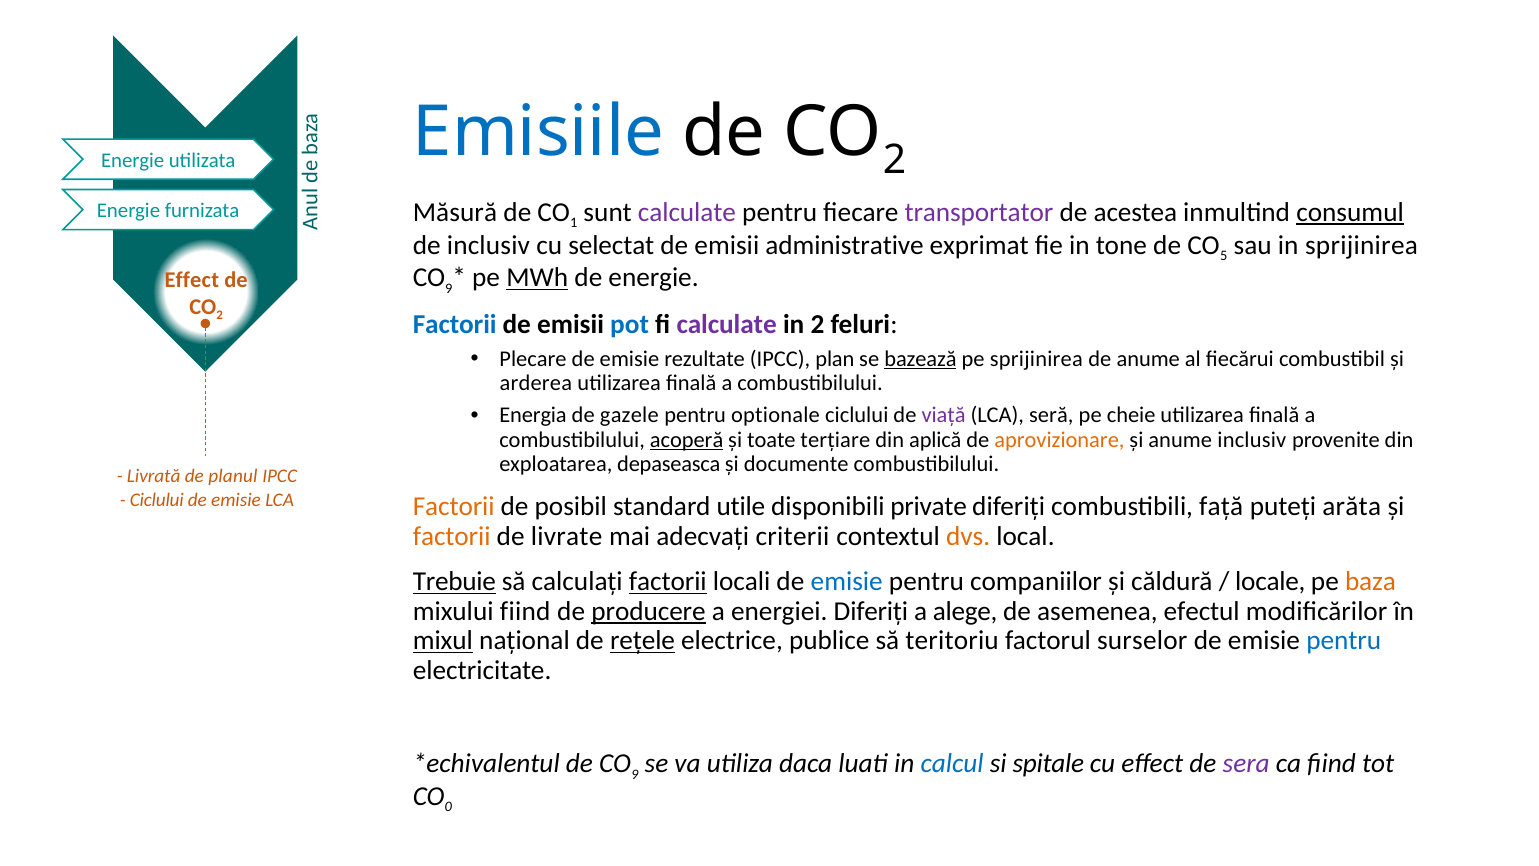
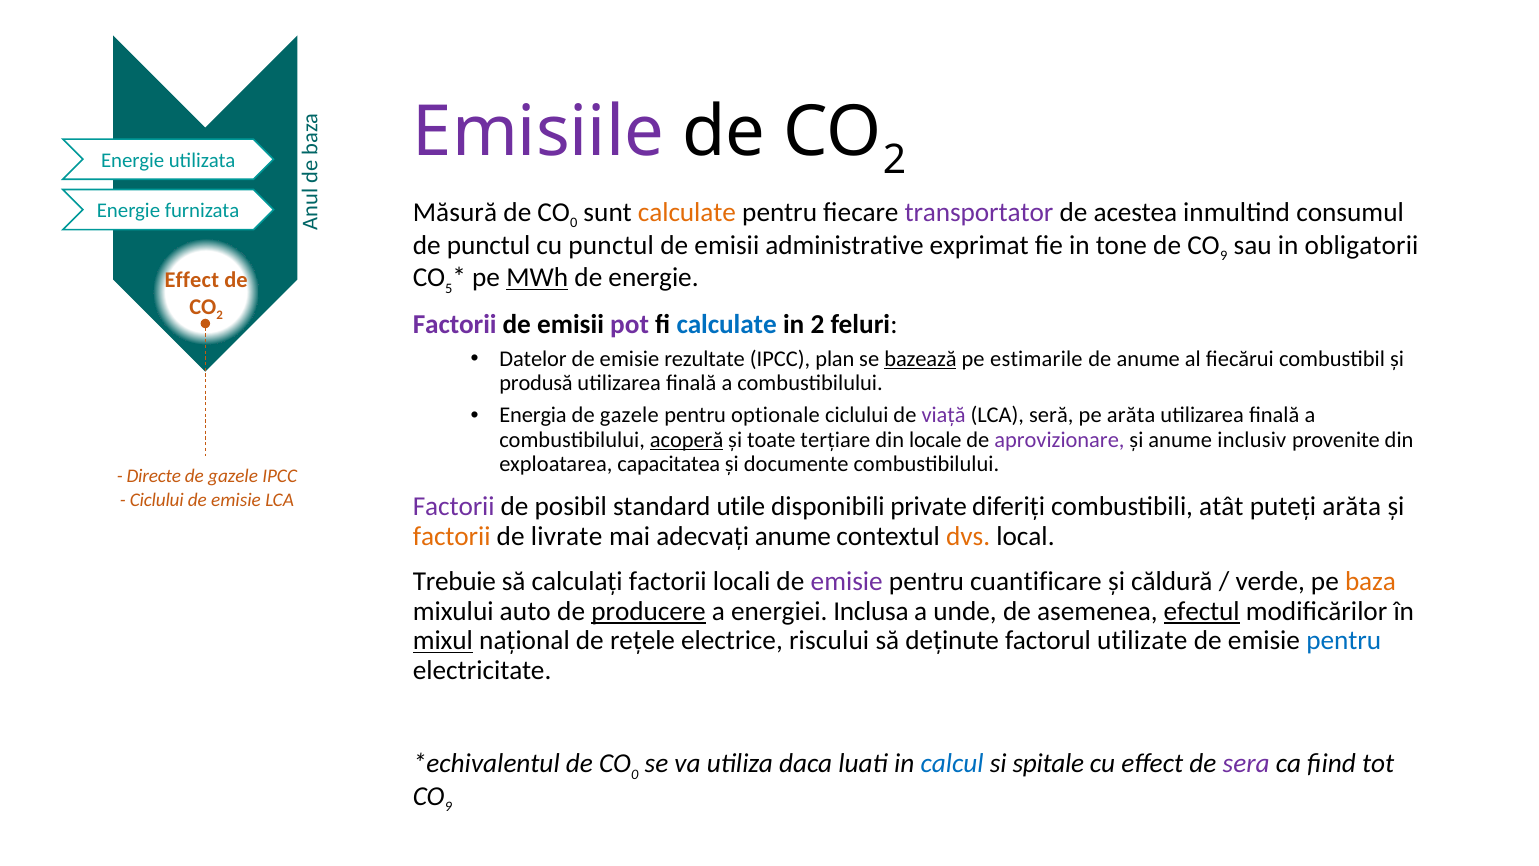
Emisiile colour: blue -> purple (538, 132)
1: 1 -> 0 (574, 223)
calculate colour: purple -> orange (687, 212)
consumul underline: present -> none (1350, 212)
de inclusiv: inclusiv -> punctul (489, 245)
cu selectat: selectat -> punctul (611, 245)
5: 5 -> 9 (1224, 256)
in sprijinirea: sprijinirea -> obligatorii (1362, 245)
9: 9 -> 5 (449, 288)
Factorii colour: blue -> purple (455, 324)
pot colour: blue -> purple (630, 324)
calculate colour: purple -> blue (727, 324)
Plecare: Plecare -> Datelor (533, 359)
pe sprijinirea: sprijinirea -> estimarile (1036, 359)
arderea: arderea -> produsă (536, 383)
pe cheie: cheie -> arăta (1131, 415)
aplică: aplică -> locale (935, 440)
aprovizionare colour: orange -> purple (1059, 440)
depaseasca: depaseasca -> capacitatea (669, 464)
Livrată: Livrată -> Directe (154, 476)
planul: planul -> gazele (233, 476)
Factorii colour: orange -> purple (454, 507)
față: față -> atât (1221, 507)
adecvați criterii: criterii -> anume (793, 536)
Trebuie underline: present -> none (454, 582)
factorii underline: present -> none (668, 582)
emisie colour: blue -> purple (847, 582)
companiilor: companiilor -> cuantificare (1036, 582)
locale: locale -> verde (1270, 582)
mixului fiind: fiind -> auto (525, 611)
energiei Diferiți: Diferiți -> Inclusa (871, 611)
alege: alege -> unde (965, 611)
efectul underline: none -> present (1202, 611)
rețele underline: present -> none (643, 641)
publice: publice -> riscului (829, 641)
teritoriu: teritoriu -> deținute (952, 641)
surselor: surselor -> utilizate (1142, 641)
9: 9 -> 0 (635, 774)
0: 0 -> 9 (448, 807)
